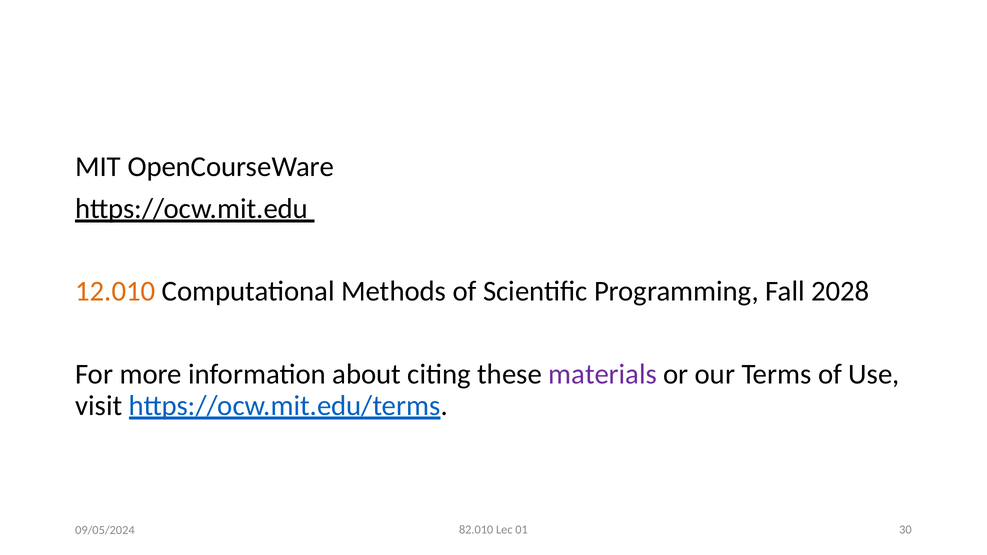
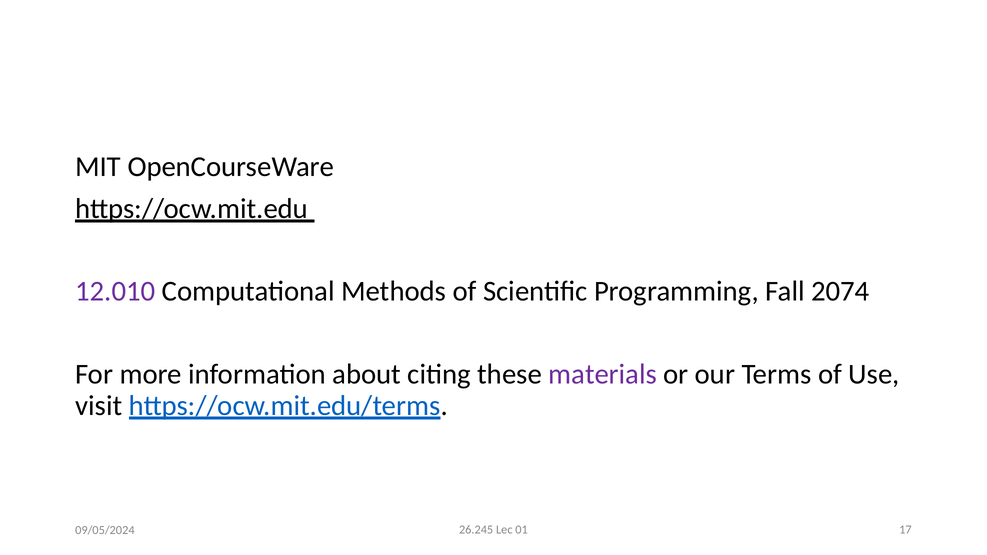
12.010 colour: orange -> purple (115, 292)
2028: 2028 -> 2074 (840, 292)
82.010: 82.010 -> 26.245 (476, 530)
30: 30 -> 17 (905, 530)
